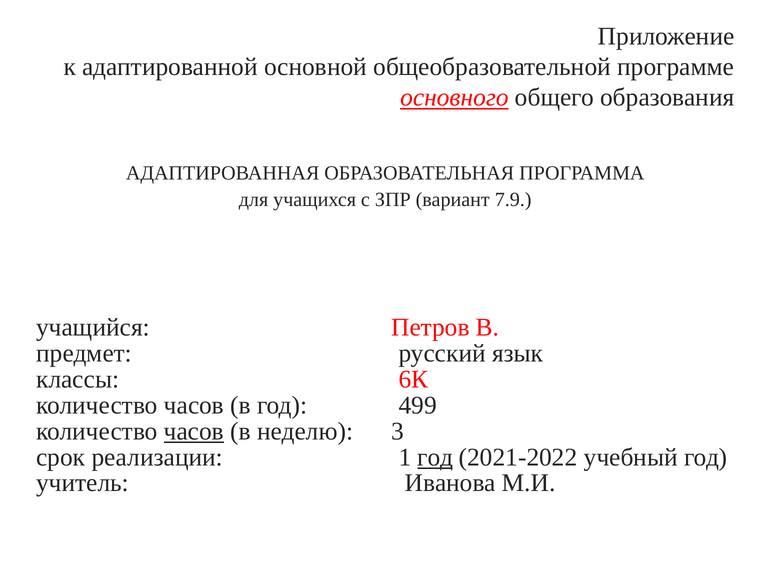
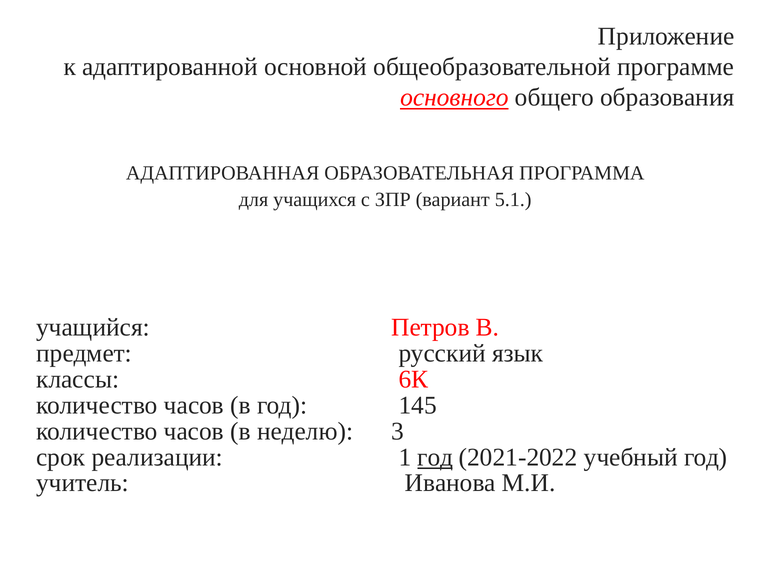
7.9: 7.9 -> 5.1 (513, 200)
499: 499 -> 145 (418, 405)
часов underline: present -> none (194, 431)
